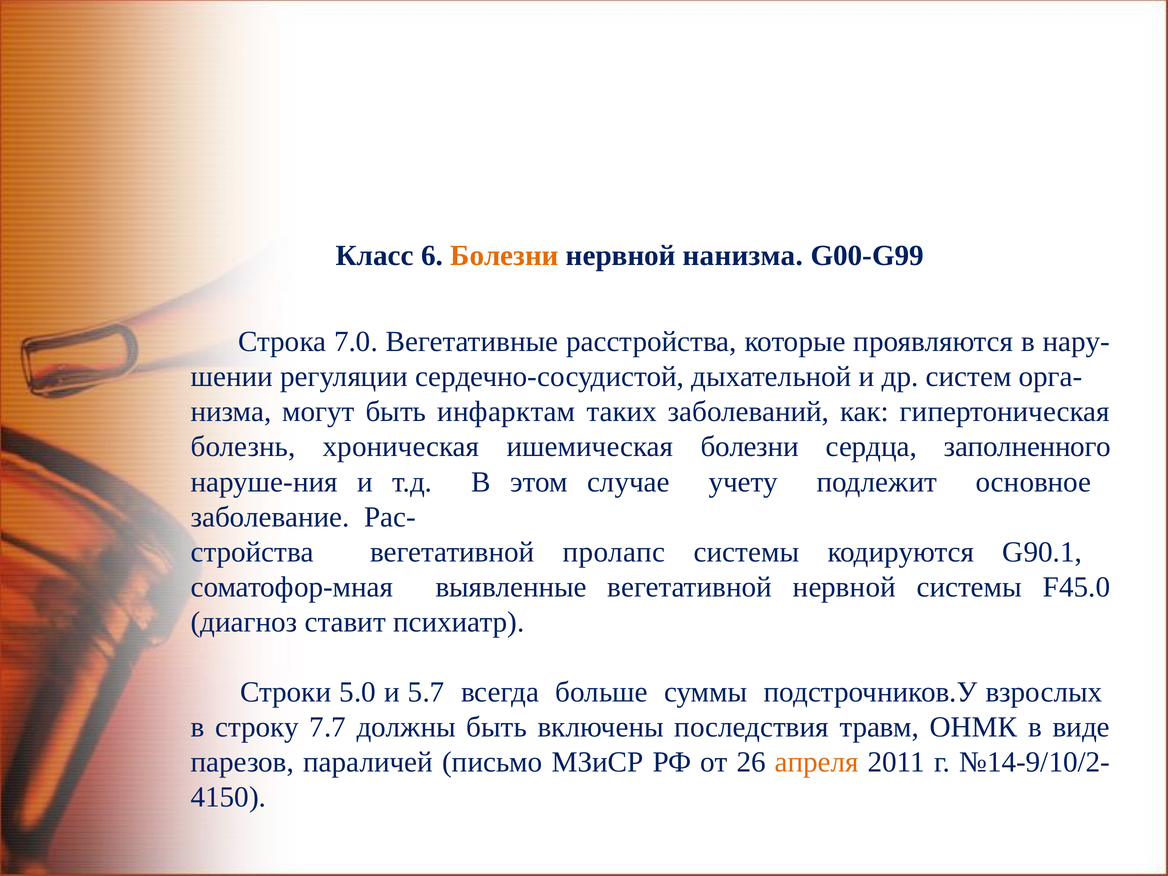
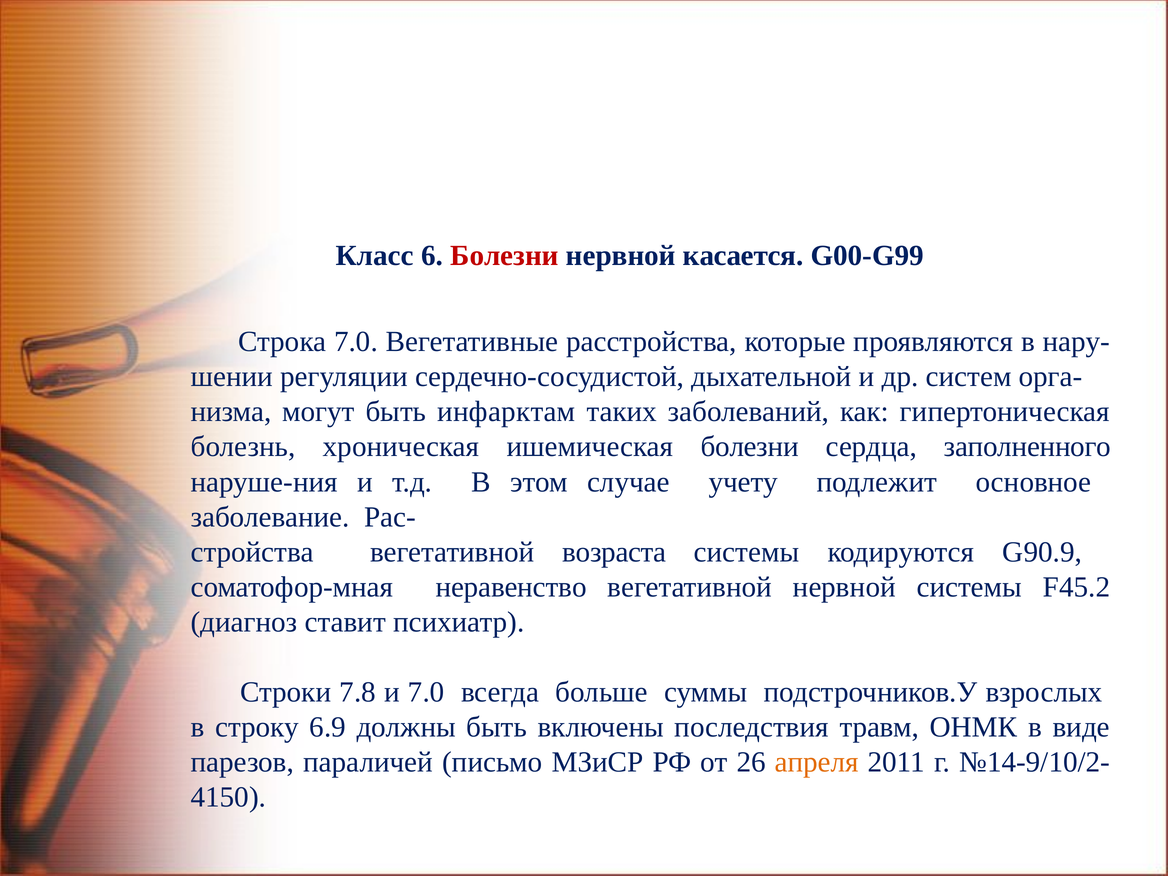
Болезни colour: orange -> red (504, 256)
нанизма: нанизма -> касается (743, 256)
пролапс: пролапс -> возраста (614, 552)
G90.1: G90.1 -> G90.9 (1042, 552)
выявленные: выявленные -> неравенство (511, 587)
F45.0: F45.0 -> F45.2 (1077, 587)
5.0: 5.0 -> 7.8 (358, 692)
и 5.7: 5.7 -> 7.0 (426, 692)
7.7: 7.7 -> 6.9 (328, 727)
